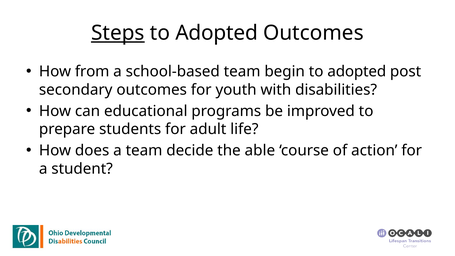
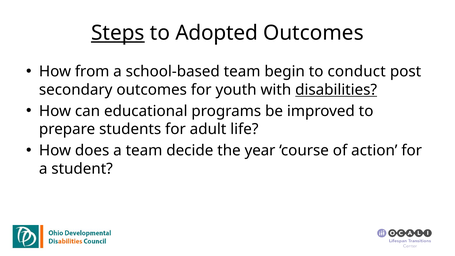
begin to adopted: adopted -> conduct (357, 72)
disabilities underline: none -> present (336, 90)
able: able -> year (260, 150)
